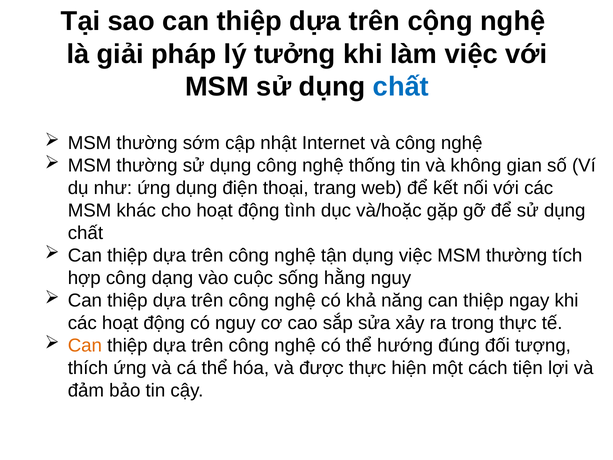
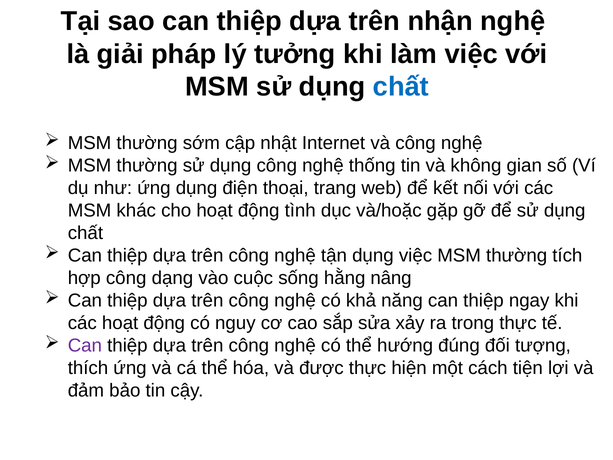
cộng: cộng -> nhận (440, 21)
hằng nguy: nguy -> nâng (391, 278)
Can colour: orange -> purple (85, 345)
